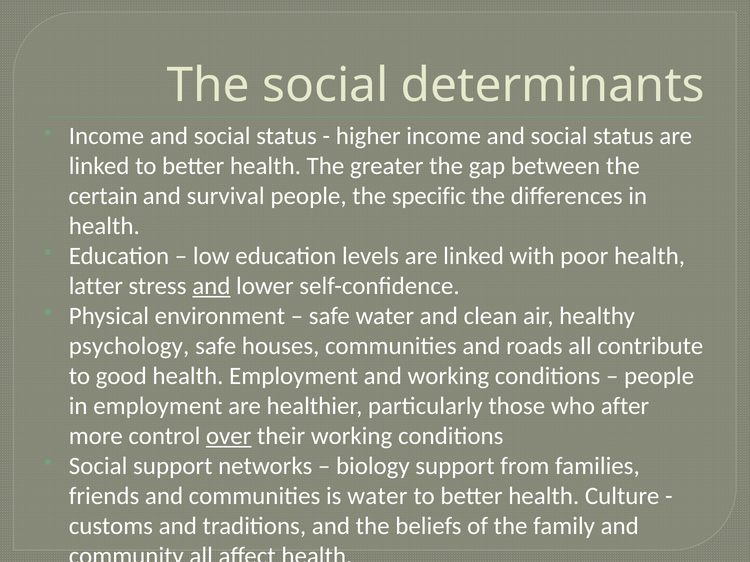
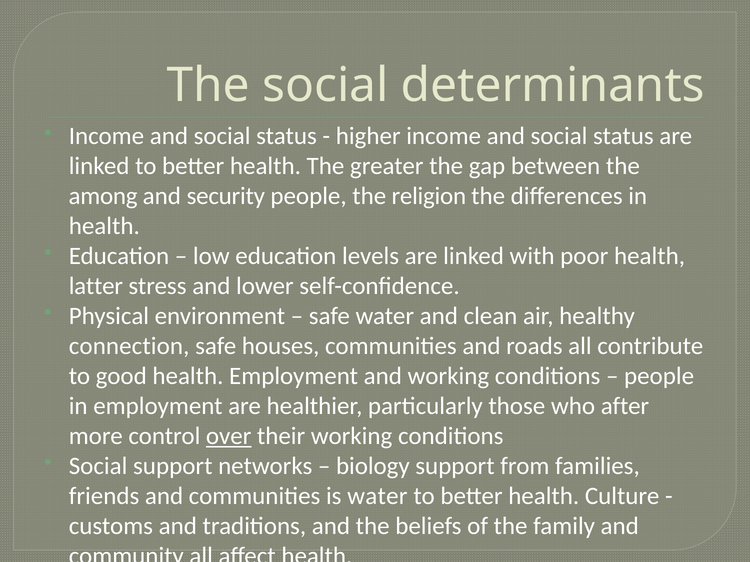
certain: certain -> among (103, 196)
survival: survival -> security (226, 196)
specific: specific -> religion (429, 196)
and underline: present -> none (211, 286)
psychology: psychology -> connection (129, 346)
